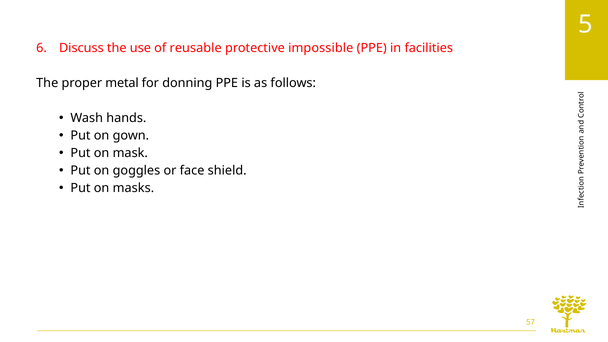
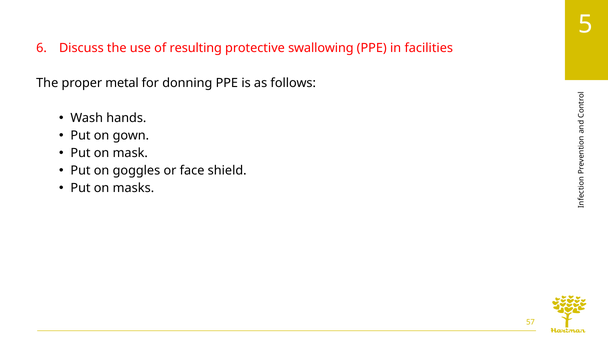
reusable: reusable -> resulting (196, 48)
impossible: impossible -> swallowing (321, 48)
